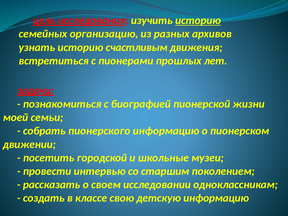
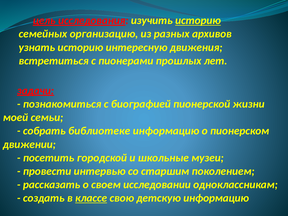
счастливым: счастливым -> интересную (137, 47)
пионерского: пионерского -> библиотеке (99, 131)
классе underline: none -> present (91, 198)
